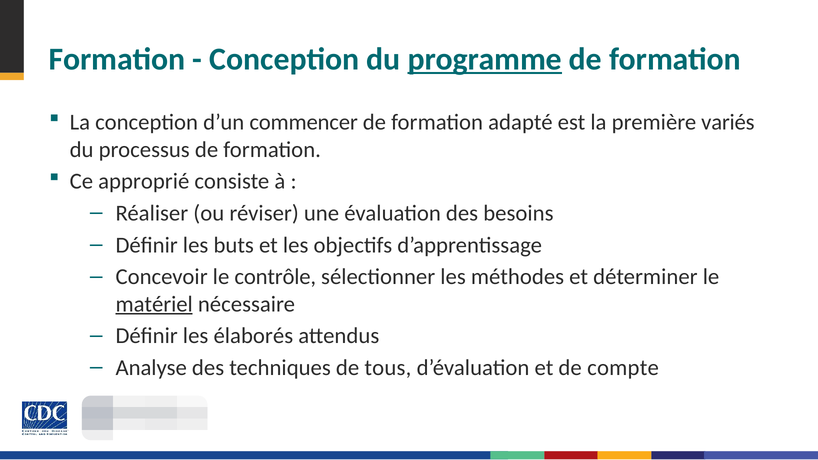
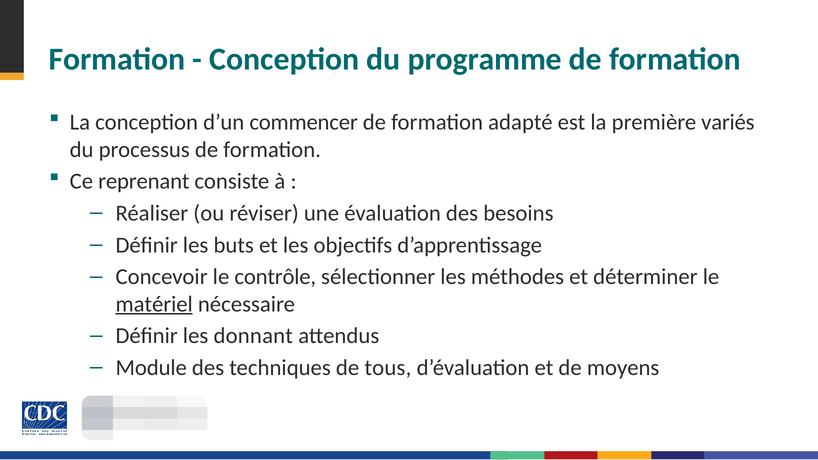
programme underline: present -> none (485, 59)
approprié: approprié -> reprenant (144, 181)
élaborés: élaborés -> donnant (253, 336)
Analyse: Analyse -> Module (151, 368)
compte: compte -> moyens (623, 368)
